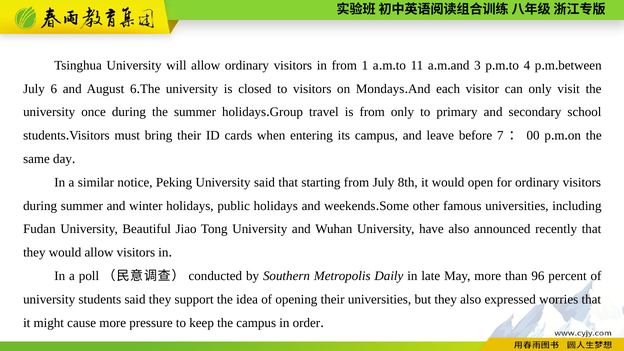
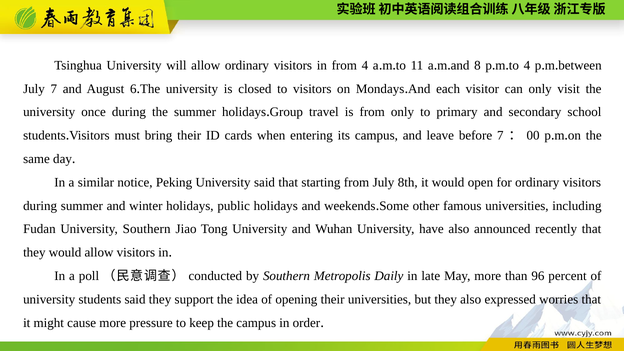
from 1: 1 -> 4 (365, 65)
3: 3 -> 8 (477, 65)
July 6: 6 -> 7 (54, 89)
University Beautiful: Beautiful -> Southern (147, 229)
